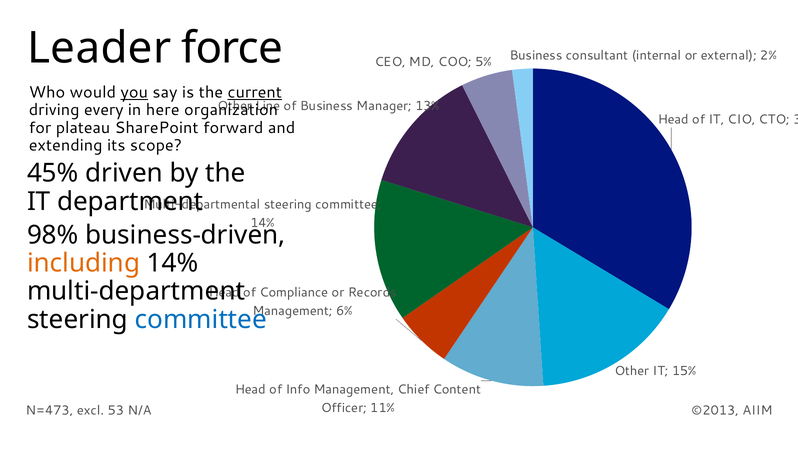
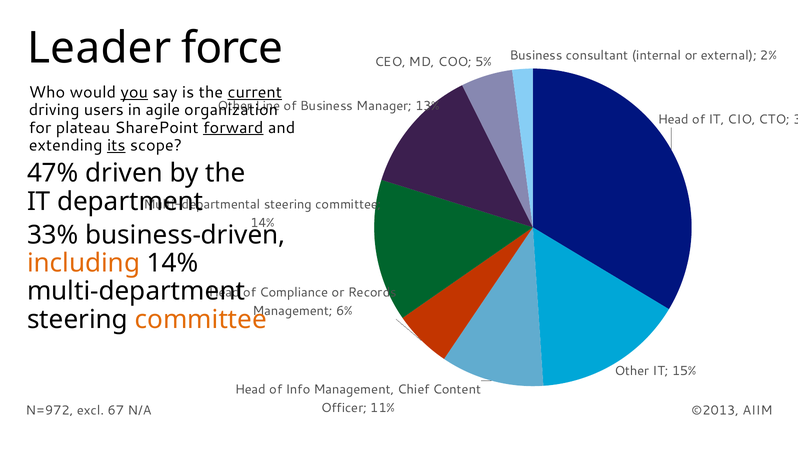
every: every -> users (104, 110)
here: here -> agile (163, 110)
forward underline: none -> present (233, 128)
its underline: none -> present (116, 145)
45%: 45% -> 47% (53, 173)
98%: 98% -> 33% (53, 235)
committee colour: blue -> orange (201, 319)
N=473: N=473 -> N=972 (49, 410)
53: 53 -> 67 (116, 410)
